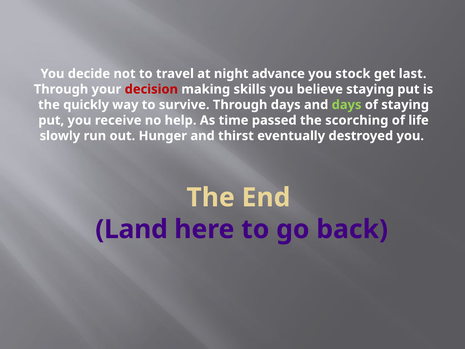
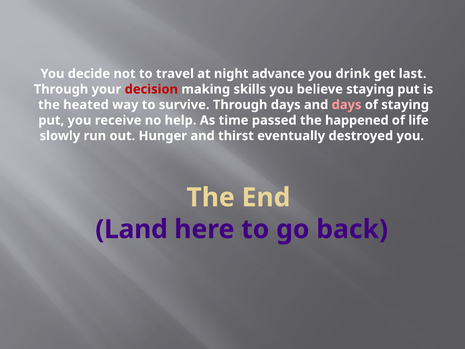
stock: stock -> drink (353, 74)
quickly: quickly -> heated (86, 105)
days colour: light green -> pink (347, 105)
scorching: scorching -> happened (357, 120)
